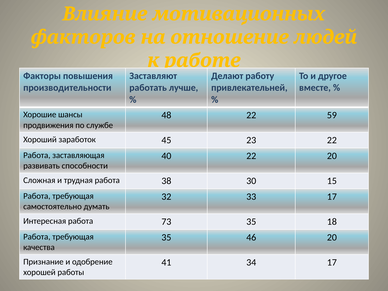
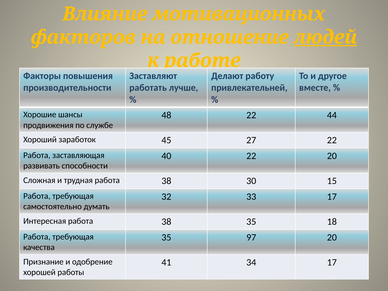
людей underline: none -> present (325, 37)
59: 59 -> 44 (332, 115)
23: 23 -> 27 (251, 140)
Интересная работа 73: 73 -> 38 (166, 222)
46: 46 -> 97 (251, 237)
